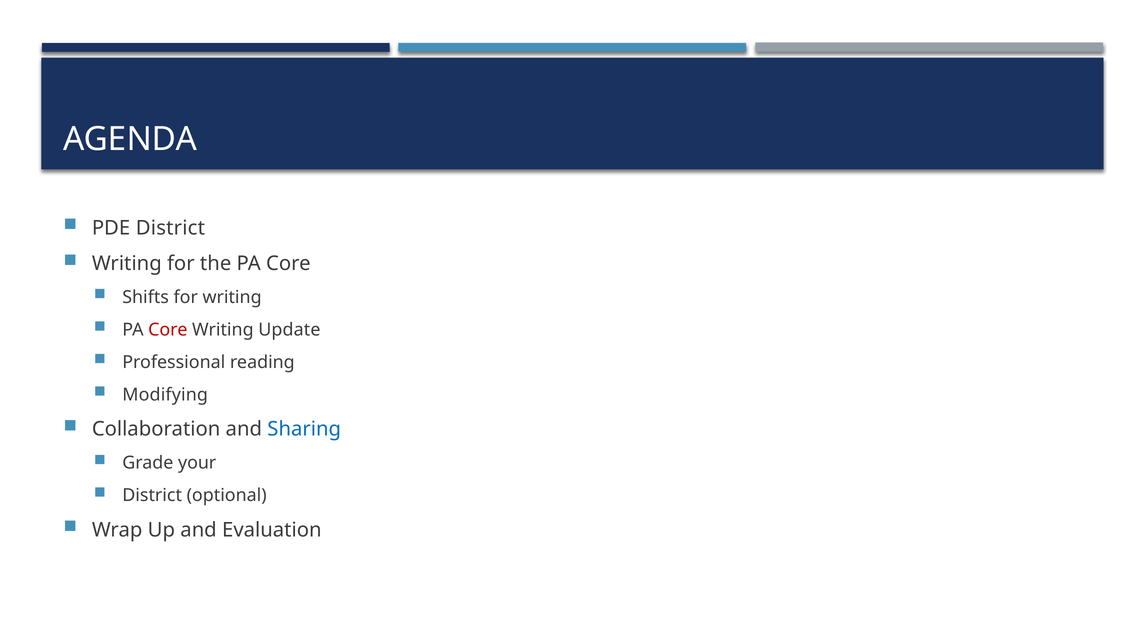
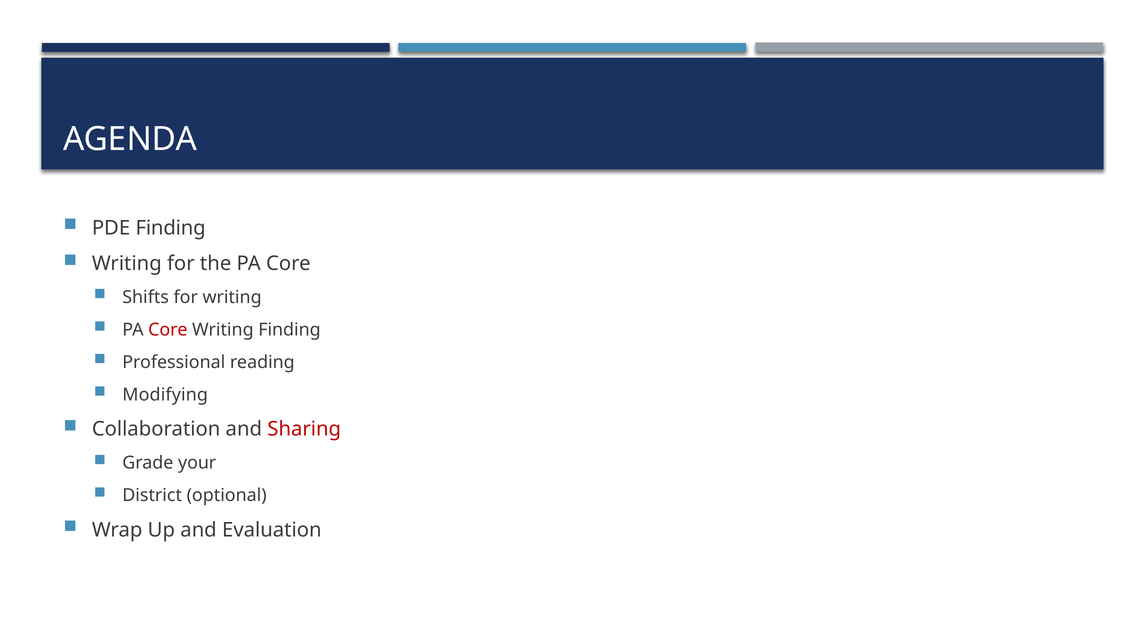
PDE District: District -> Finding (171, 228)
Writing Update: Update -> Finding (289, 330)
Sharing colour: blue -> red (304, 429)
